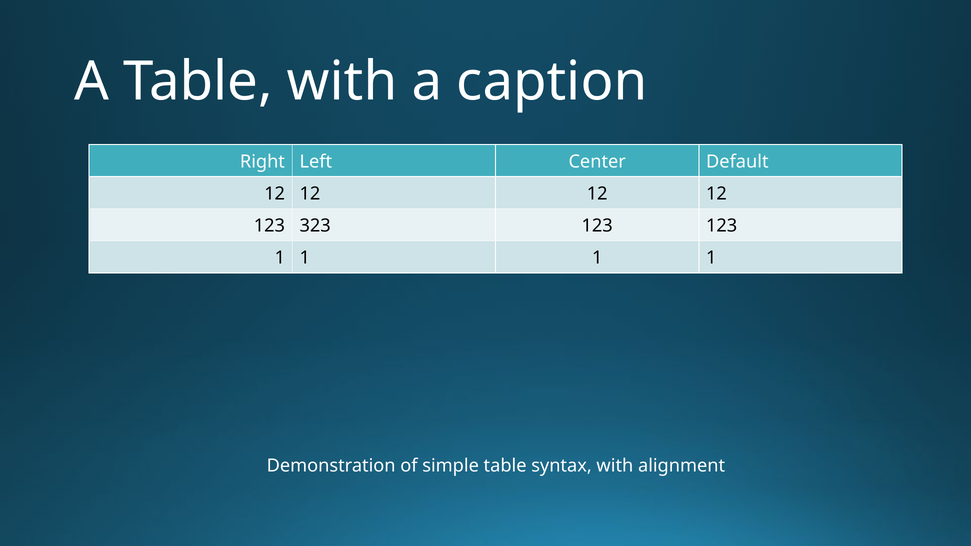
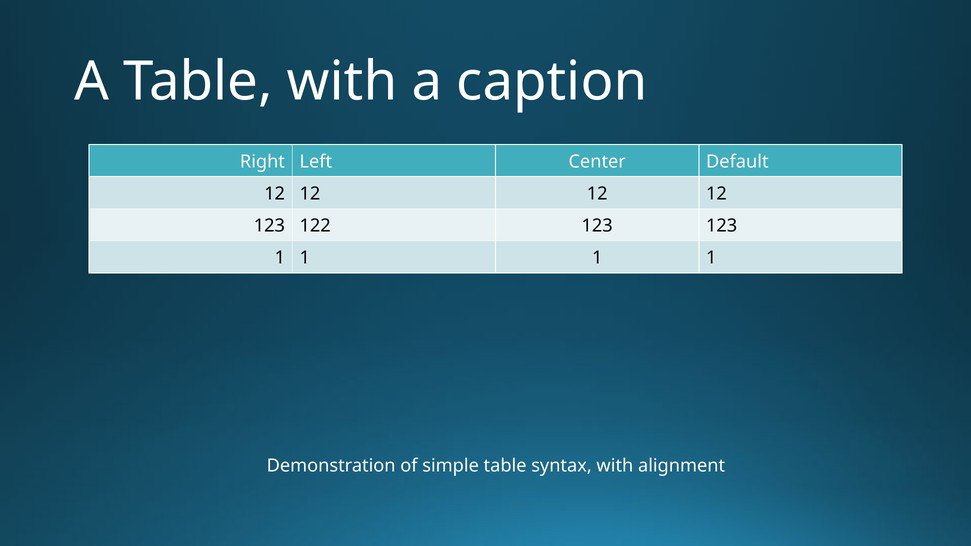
323: 323 -> 122 (315, 226)
